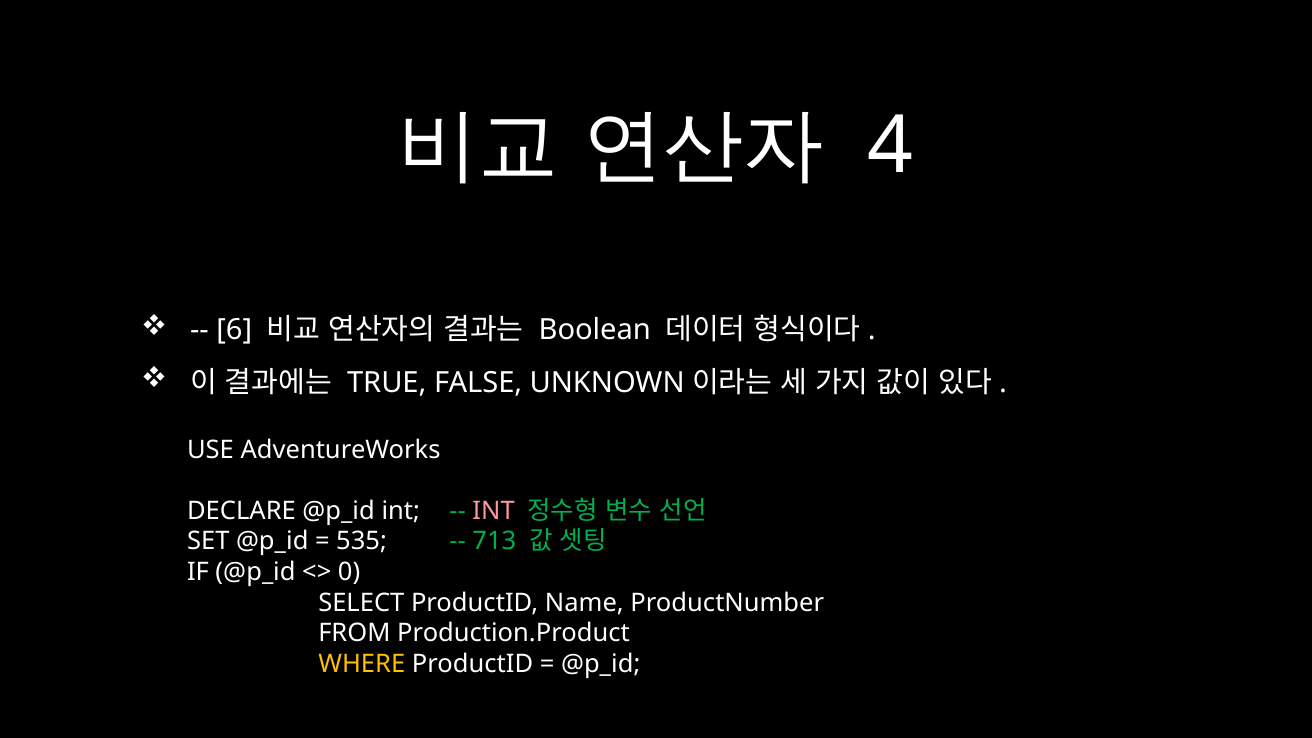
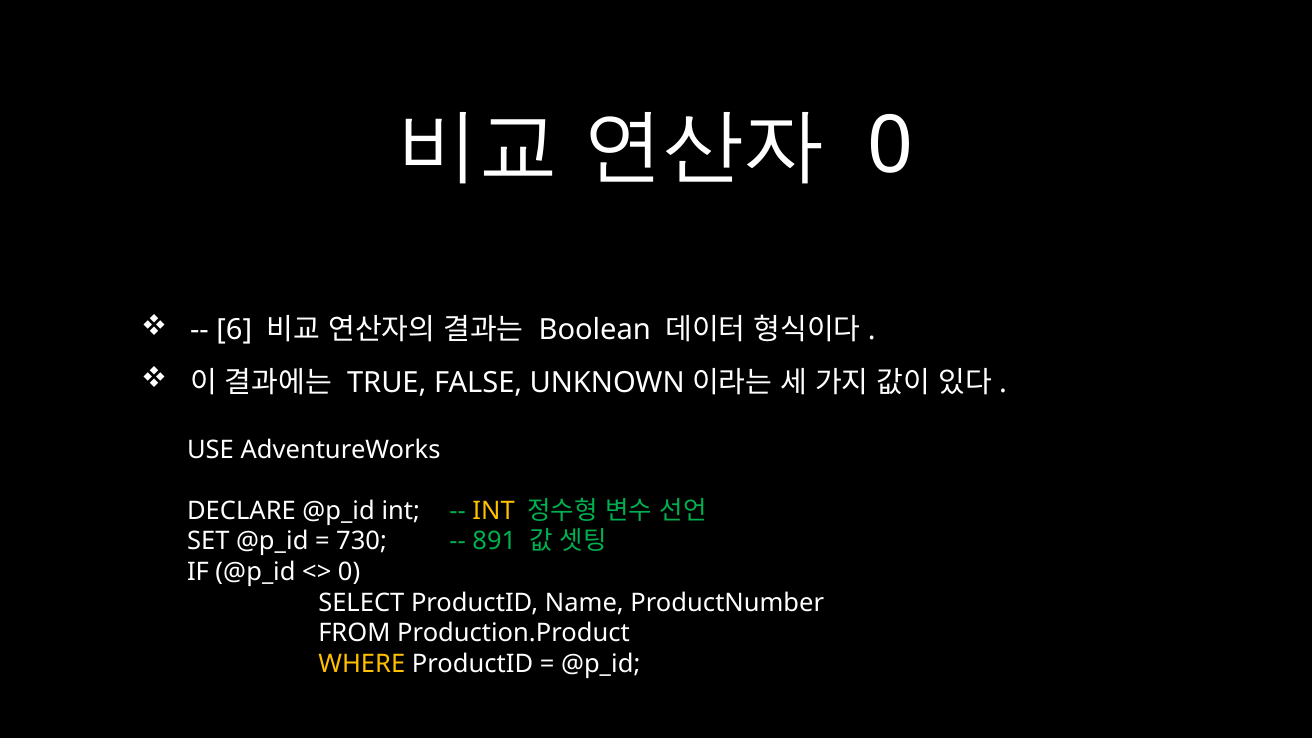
4: 4 -> 0 (890, 146)
INT colour: pink -> yellow (494, 511)
535: 535 -> 730 (362, 542)
713: 713 -> 891 (494, 542)
